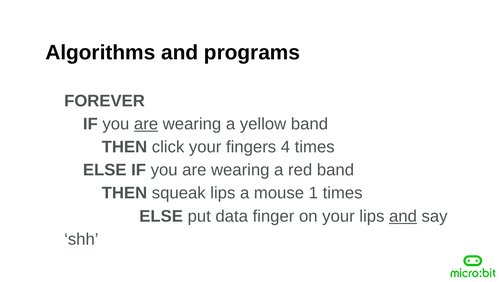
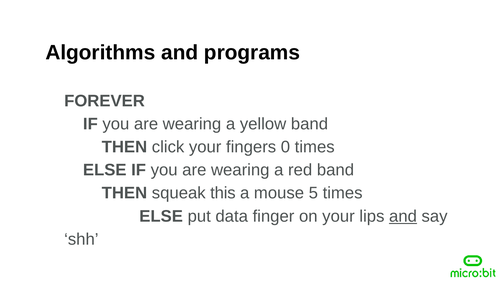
are underline: present -> none (146, 124)
4: 4 -> 0 (285, 147)
squeak lips: lips -> this (223, 193)
1: 1 -> 5 (313, 193)
